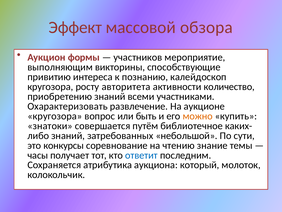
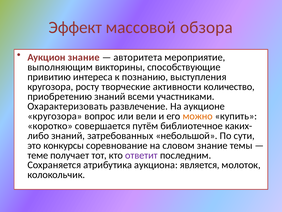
Аукцион формы: формы -> знание (84, 57)
участников: участников -> авторитета (138, 57)
калейдоскоп: калейдоскоп -> выступления (198, 77)
авторитета: авторитета -> творческие (126, 86)
быть: быть -> вели (146, 116)
знатоки: знатоки -> коротко (50, 126)
чтению: чтению -> словом (179, 145)
часы: часы -> теме (38, 155)
ответит colour: blue -> purple (141, 155)
который: который -> является (200, 165)
